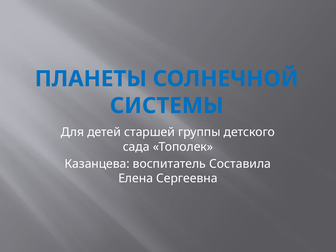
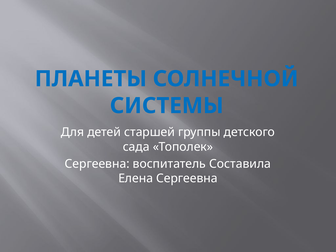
Казанцева: Казанцева -> Сергеевна (97, 164)
